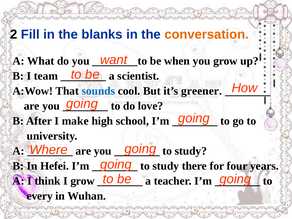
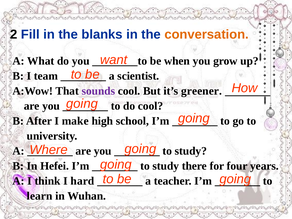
sounds colour: blue -> purple (98, 91)
do love: love -> cool (151, 106)
I grow: grow -> hard (82, 181)
every: every -> learn (40, 196)
